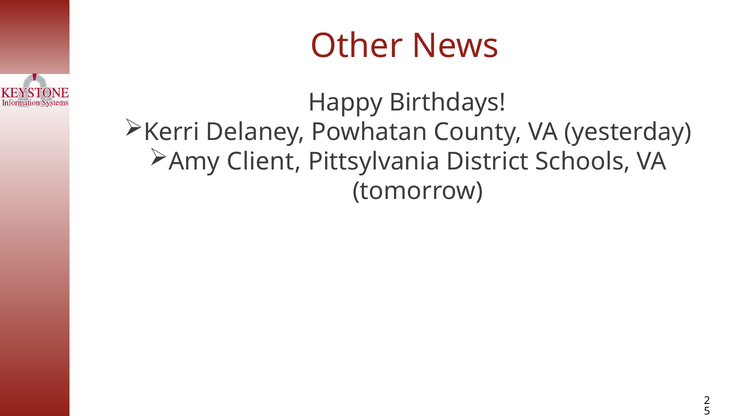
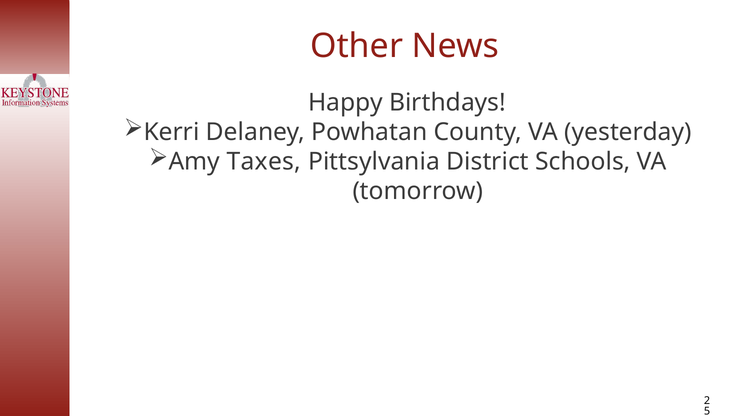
Client: Client -> Taxes (264, 162)
